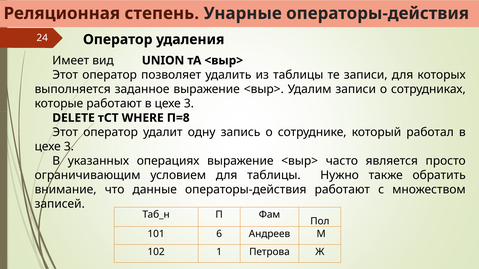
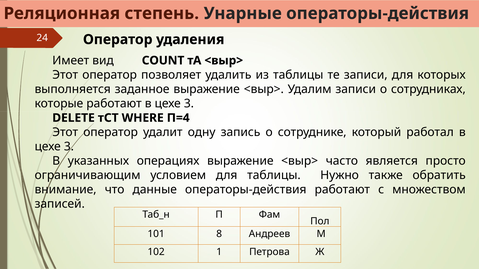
UNION: UNION -> COUNT (163, 61)
П=8: П=8 -> П=4 (178, 118)
6: 6 -> 8 (219, 234)
